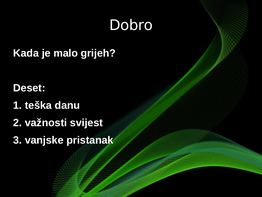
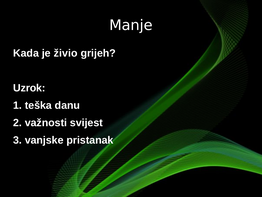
Dobro: Dobro -> Manje (131, 25)
malo: malo -> živio (66, 53)
Deset: Deset -> Uzrok (29, 88)
